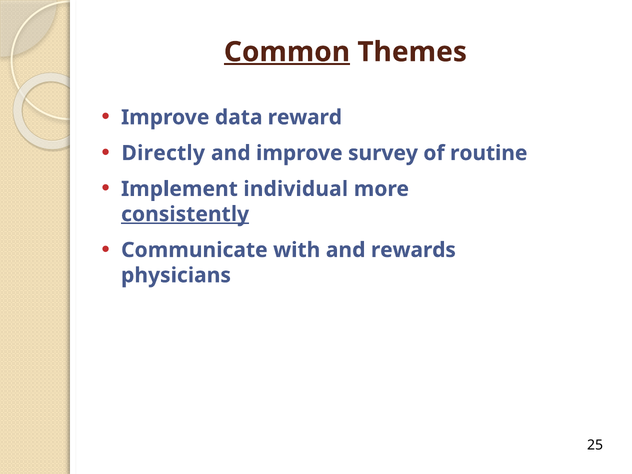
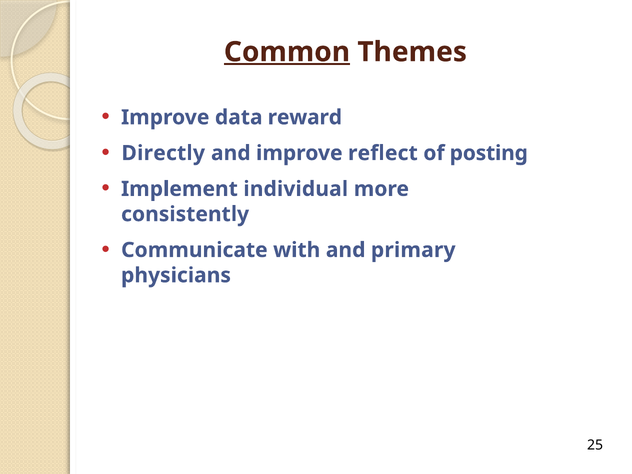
survey: survey -> reflect (383, 153)
routine: routine -> posting (489, 153)
consistently underline: present -> none (185, 214)
rewards: rewards -> primary (413, 250)
